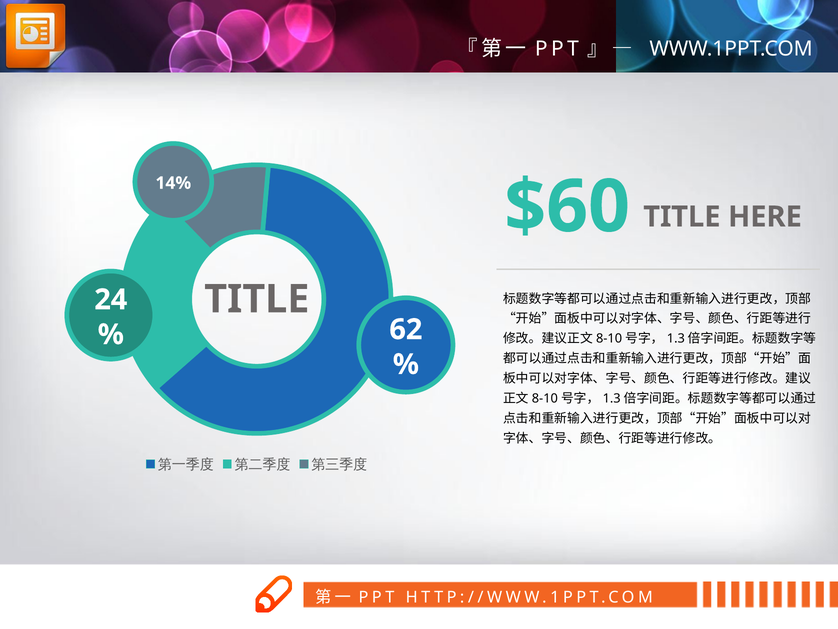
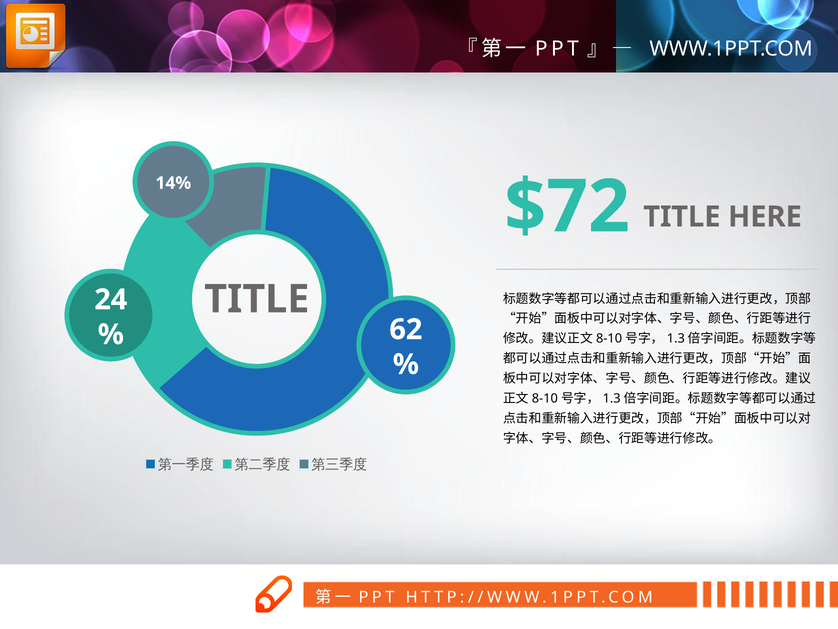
$60: $60 -> $72 (567, 207)
